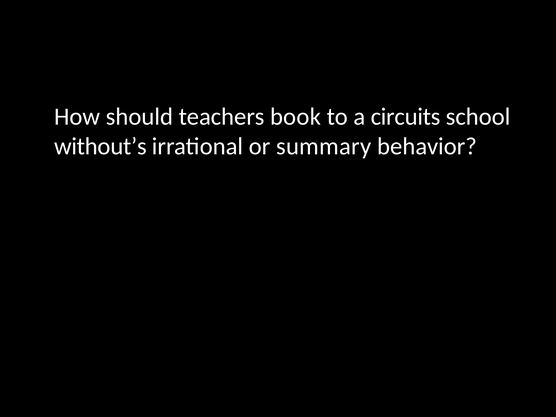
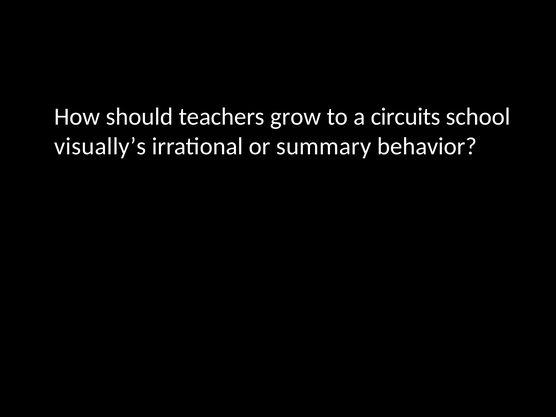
book: book -> grow (296, 117)
without’s: without’s -> visually’s (100, 146)
